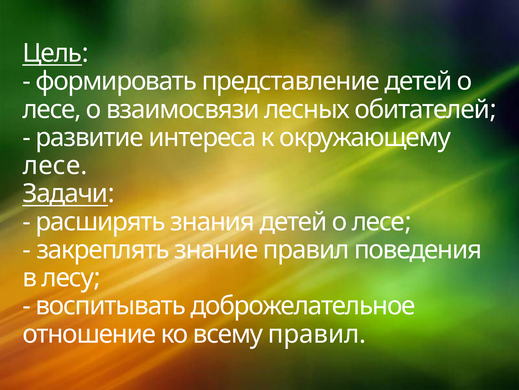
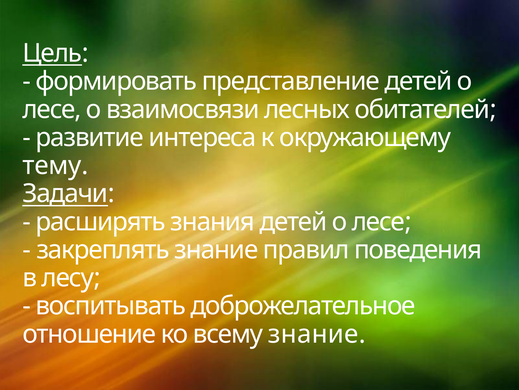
лесе: лесе -> тему (55, 165)
всему правил: правил -> знание (317, 334)
